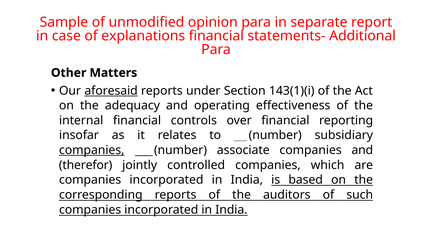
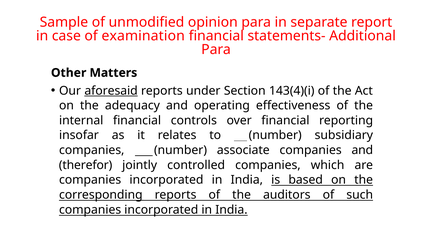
explanations: explanations -> examination (143, 36)
143(1)(i: 143(1)(i -> 143(4)(i (292, 91)
companies underline: present -> none (92, 150)
